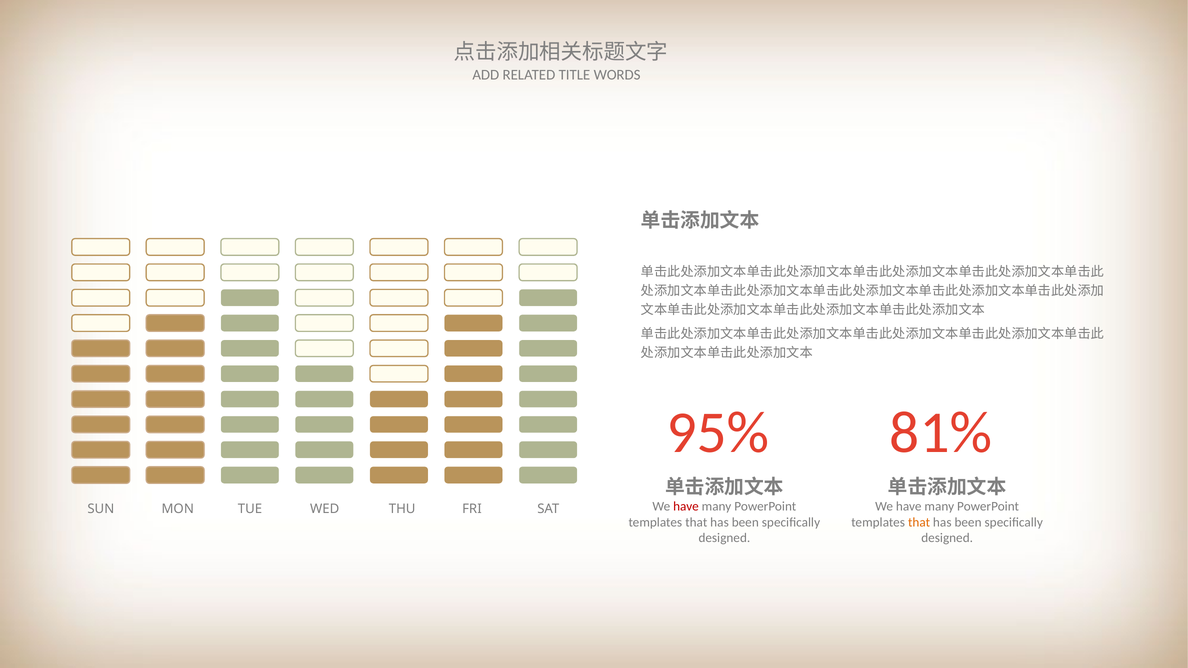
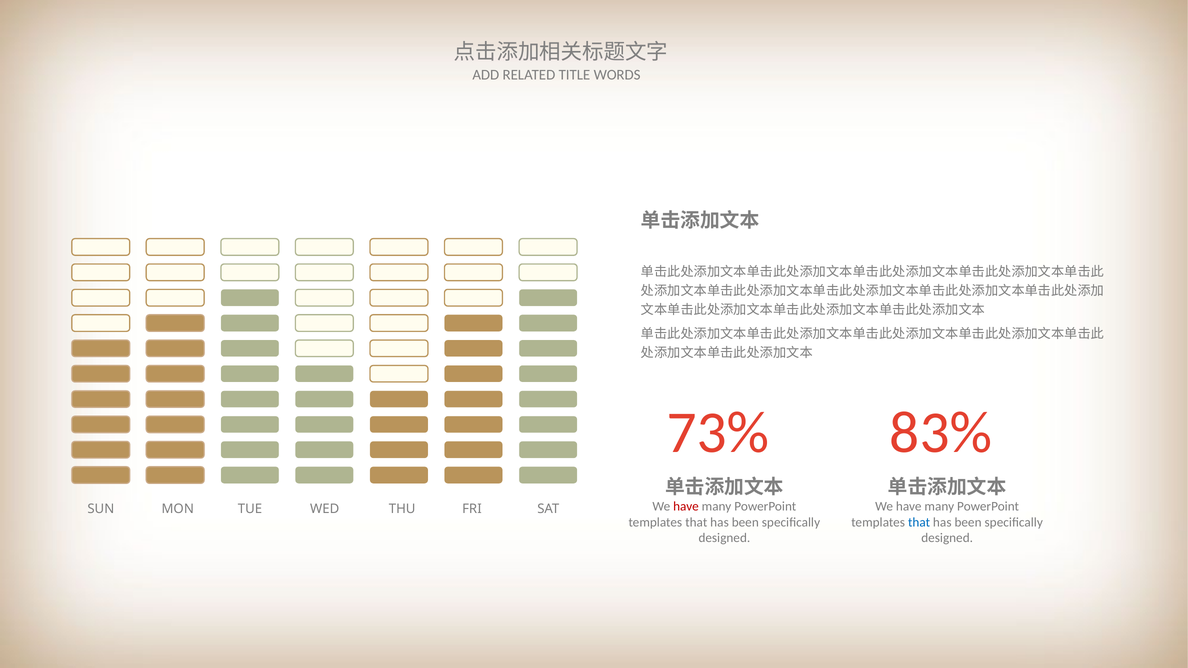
95%: 95% -> 73% (718, 433)
81%: 81% -> 83% (941, 433)
that colour: orange -> blue (919, 523)
